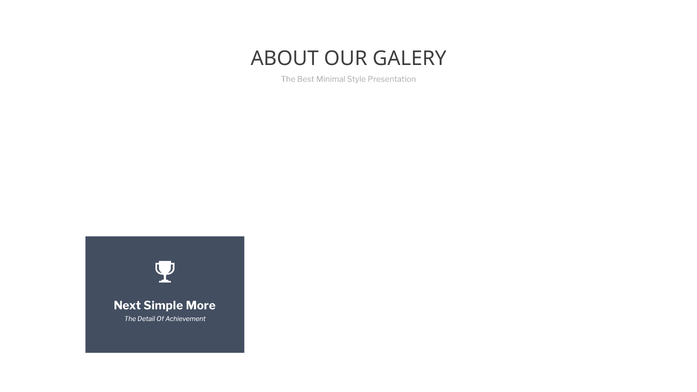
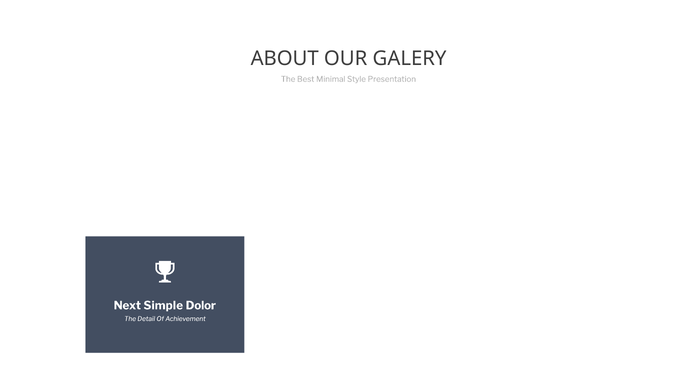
More: More -> Dolor (201, 306)
